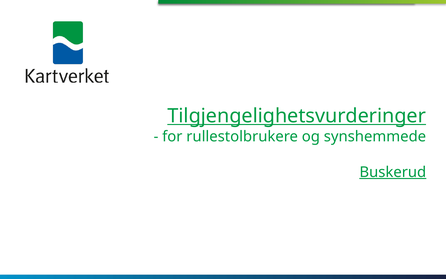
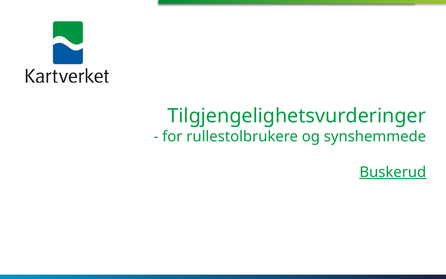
Tilgjengelighetsvurderinger underline: present -> none (297, 116)
